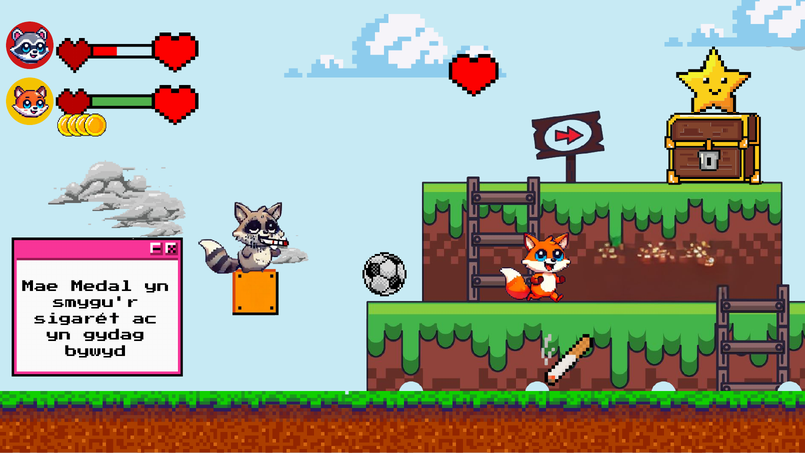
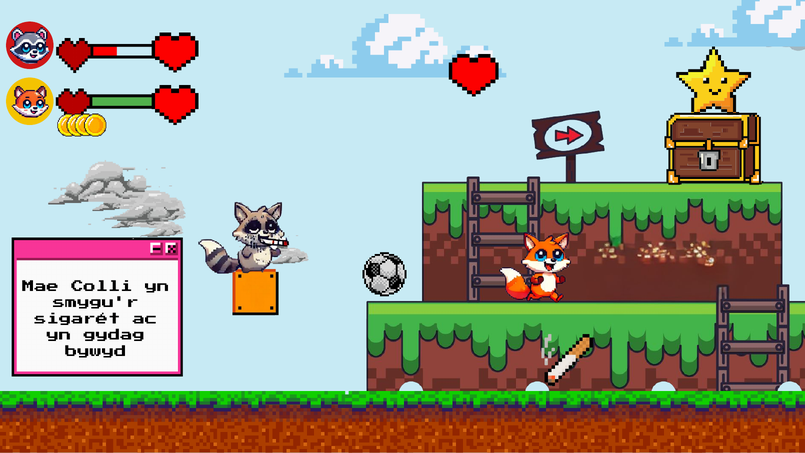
Medal: Medal -> Colli (102, 288)
